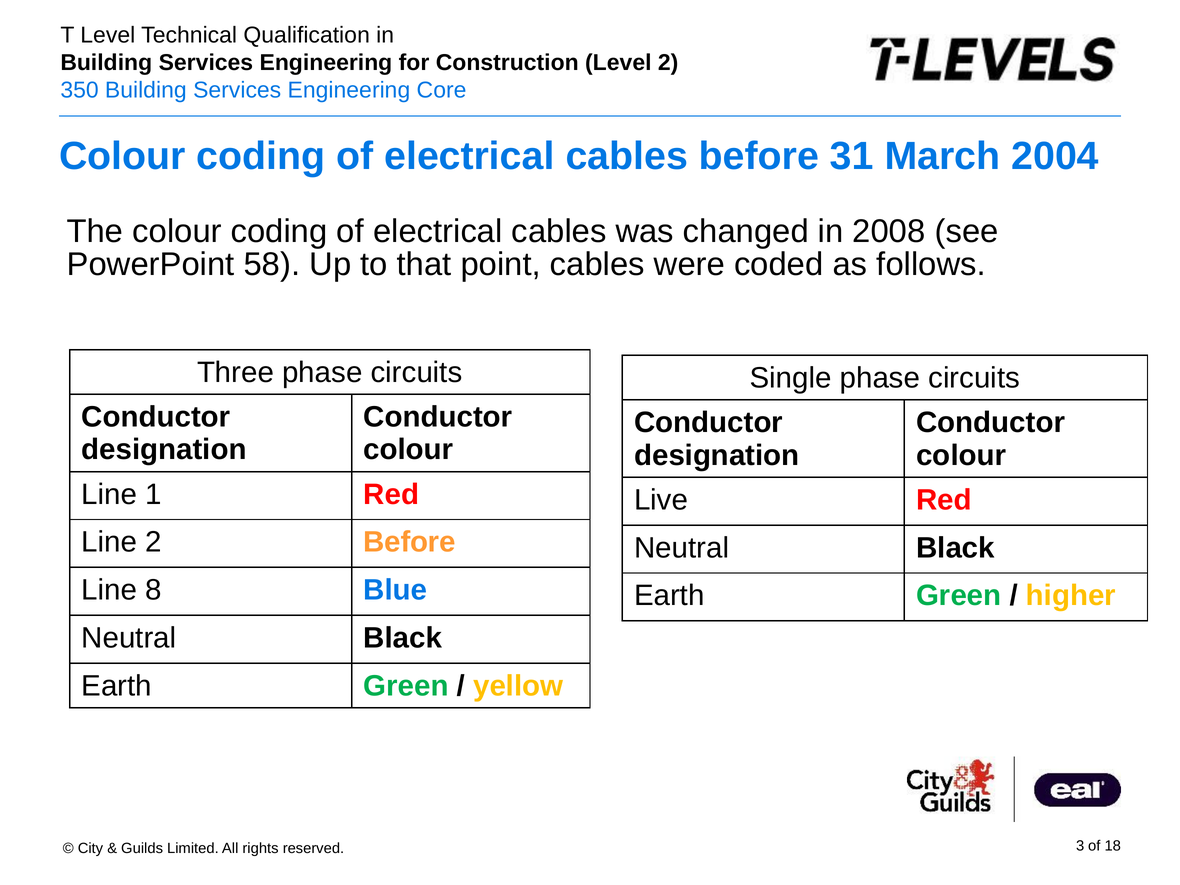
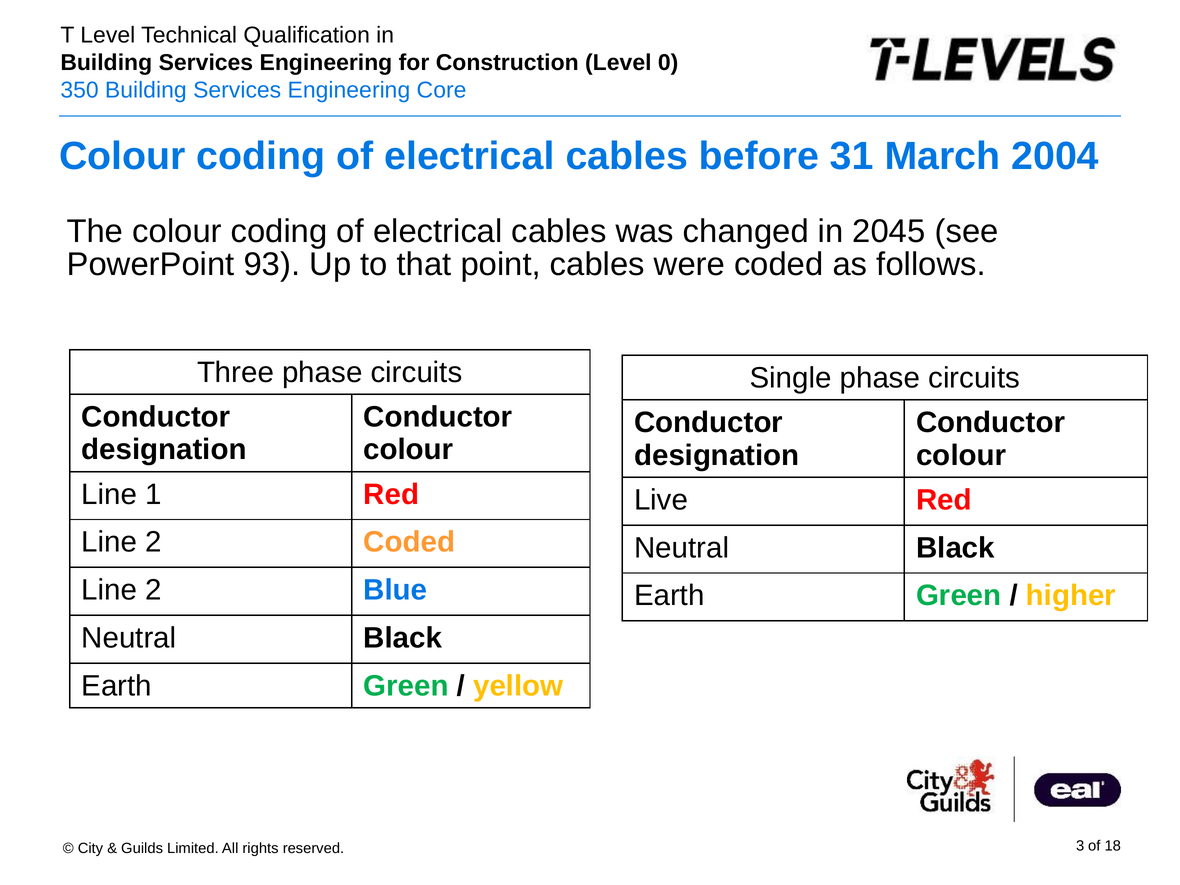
2: 2 -> 0 (668, 62)
2008: 2008 -> 2045 (889, 232)
58: 58 -> 93 (272, 264)
2 Before: Before -> Coded (409, 542)
8: 8 -> 2 (154, 590)
